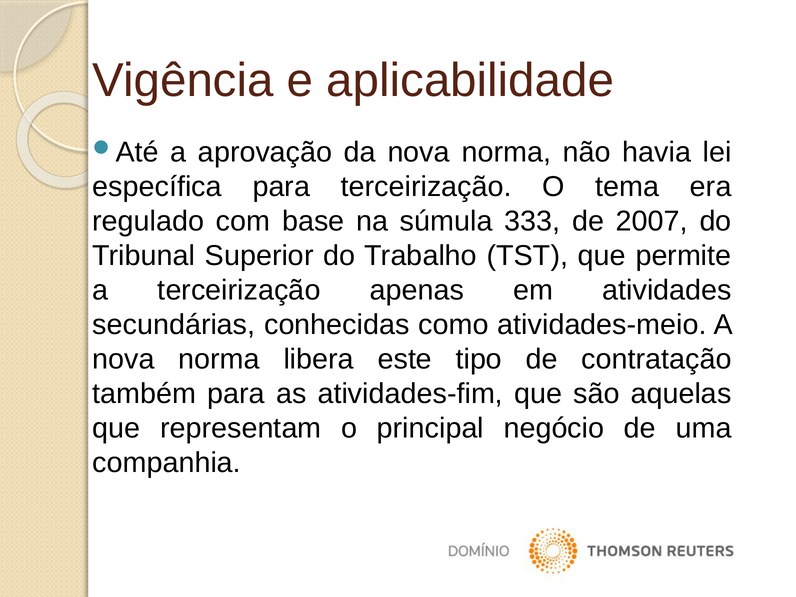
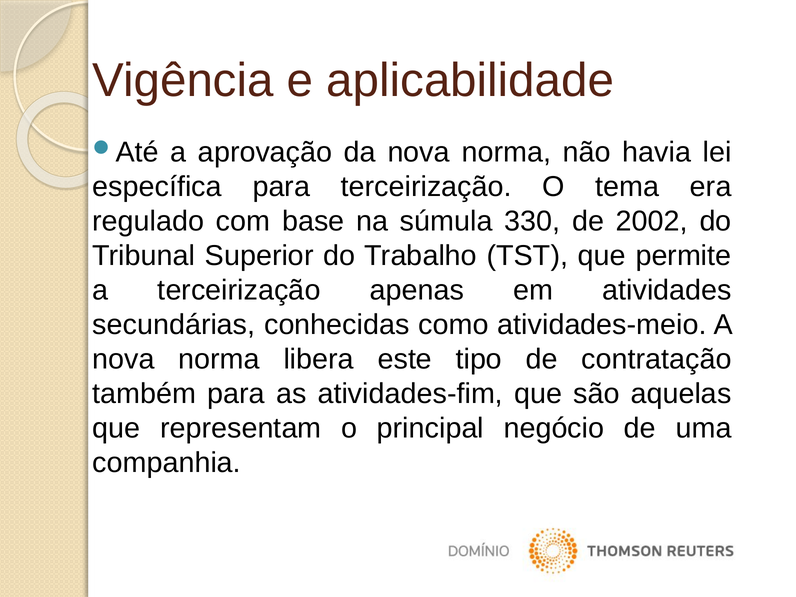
333: 333 -> 330 (532, 221)
2007: 2007 -> 2002 (652, 221)
